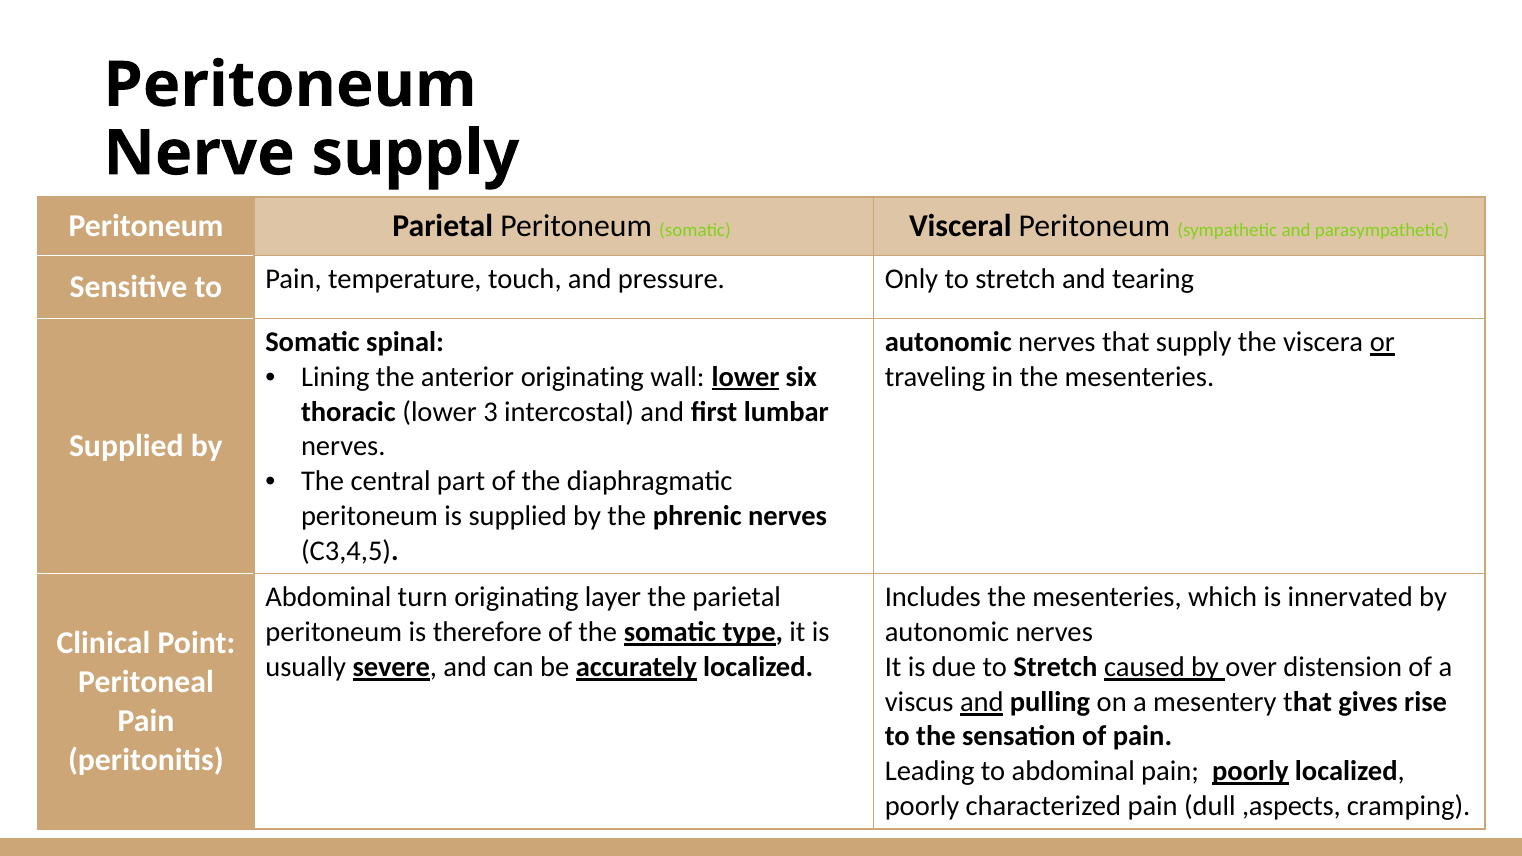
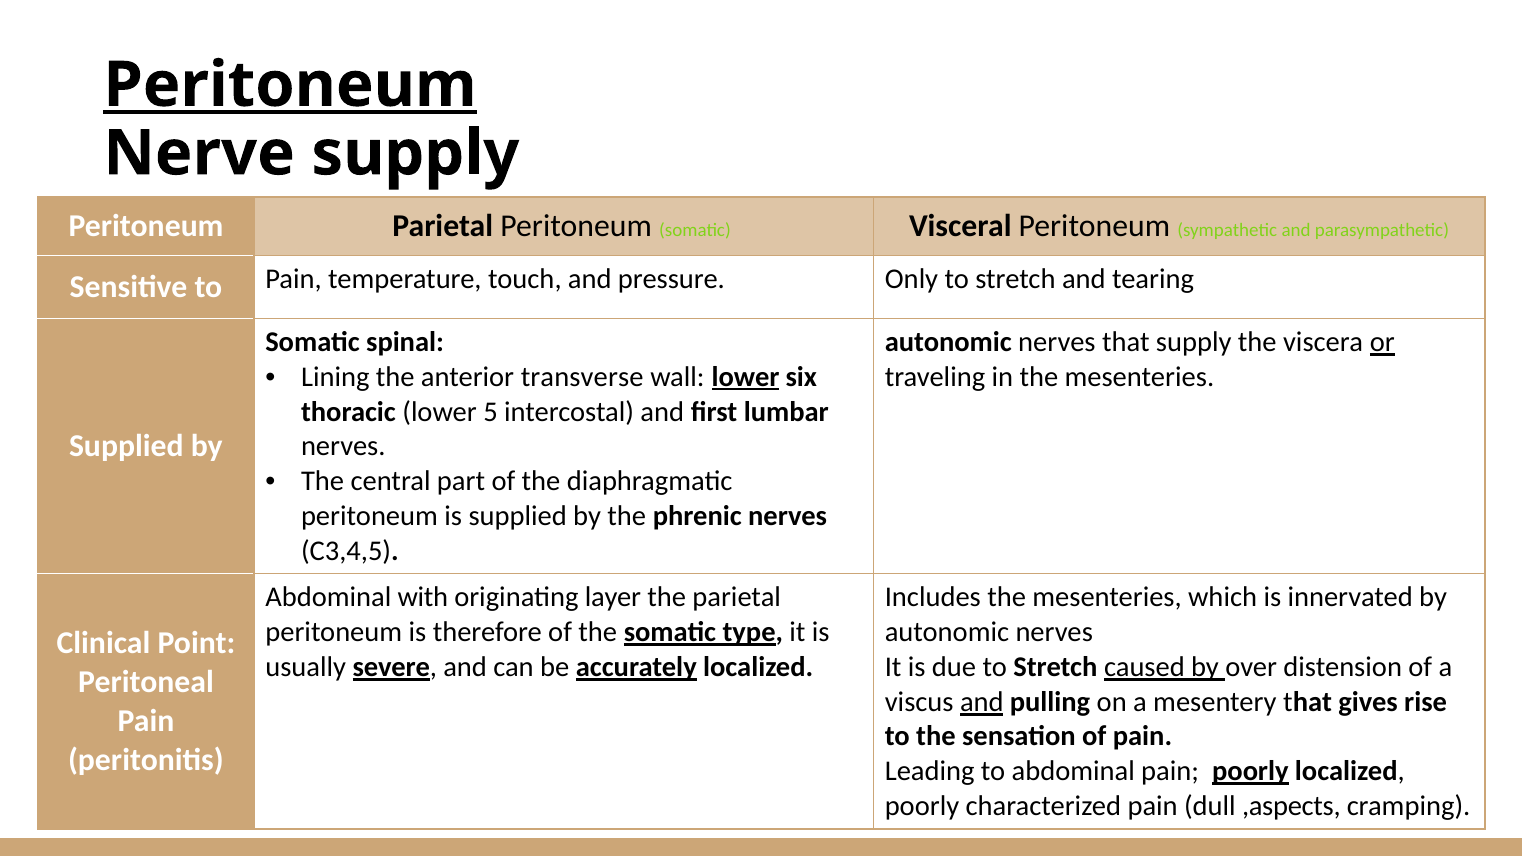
Peritoneum underline: none -> present (290, 85)
anterior originating: originating -> transverse (582, 377)
3: 3 -> 5 (490, 412)
turn: turn -> with (423, 597)
